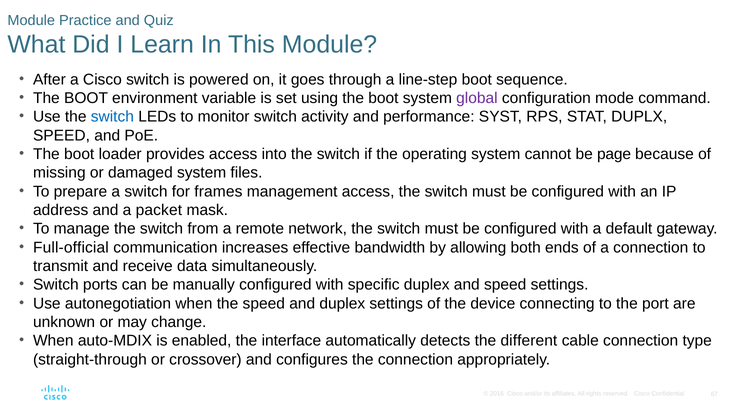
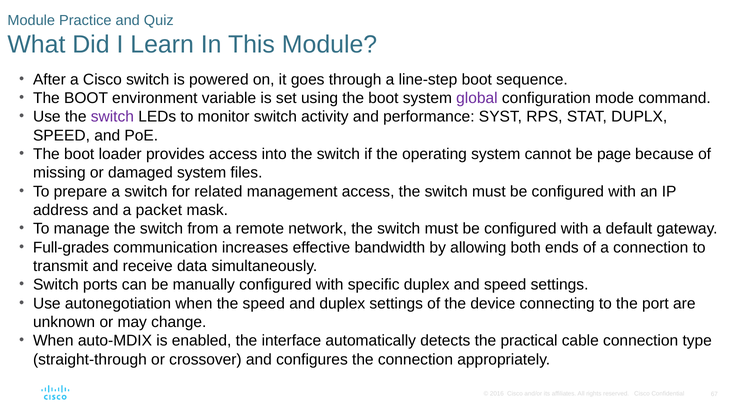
switch colour: blue -> purple (112, 117)
frames: frames -> related (218, 191)
Full-official: Full-official -> Full-grades (71, 247)
different: different -> practical (529, 340)
